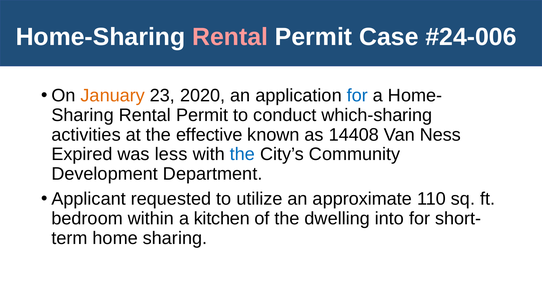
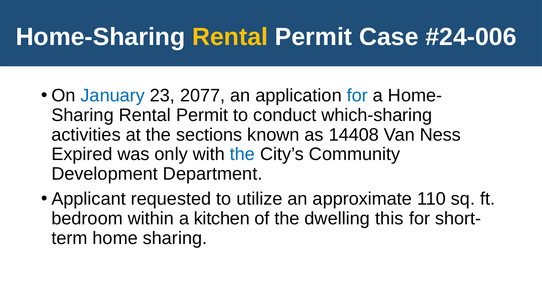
Rental colour: pink -> yellow (230, 37)
January colour: orange -> blue (113, 96)
2020: 2020 -> 2077 (203, 96)
effective: effective -> sections (209, 135)
less: less -> only (171, 154)
into: into -> this (389, 218)
